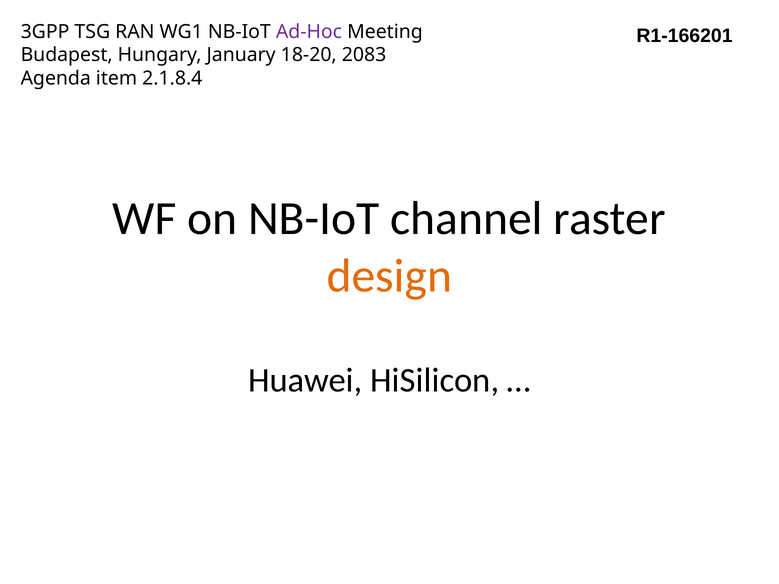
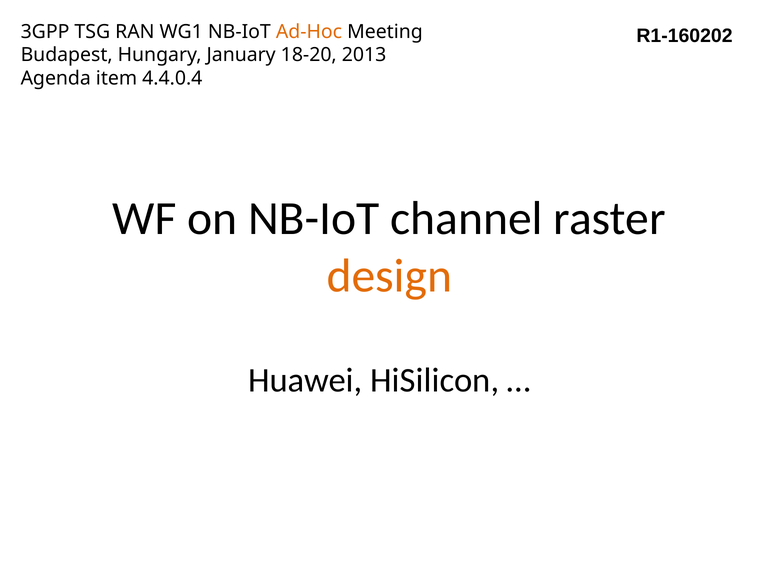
Ad-Hoc colour: purple -> orange (309, 32)
R1-166201: R1-166201 -> R1-160202 (685, 36)
2083: 2083 -> 2013 (364, 55)
2.1.8.4: 2.1.8.4 -> 4.4.0.4 (172, 78)
